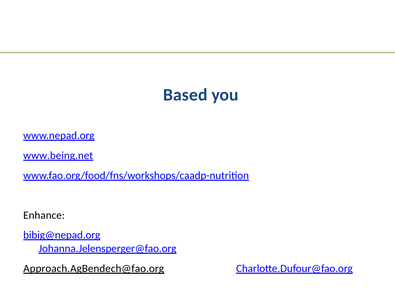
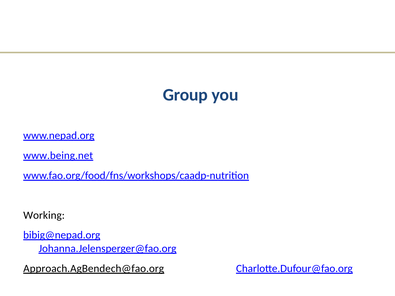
Based: Based -> Group (185, 95)
Enhance: Enhance -> Working (44, 216)
